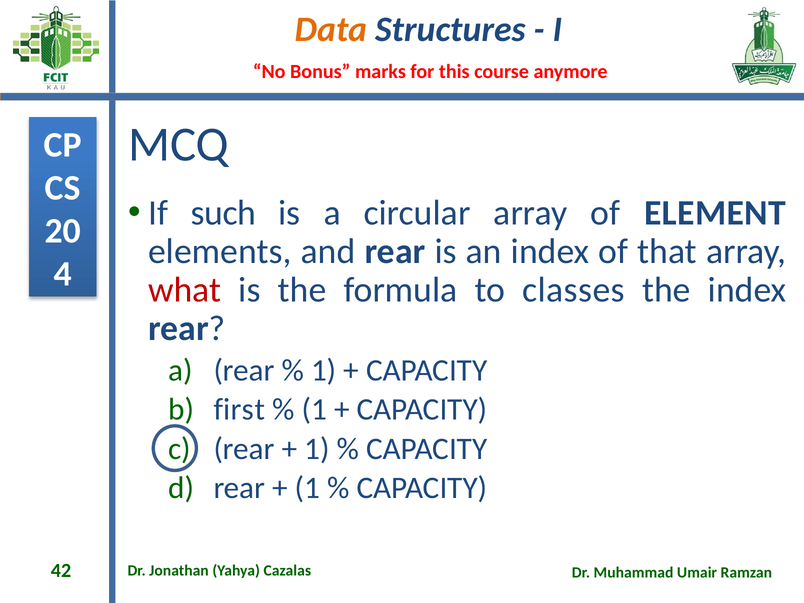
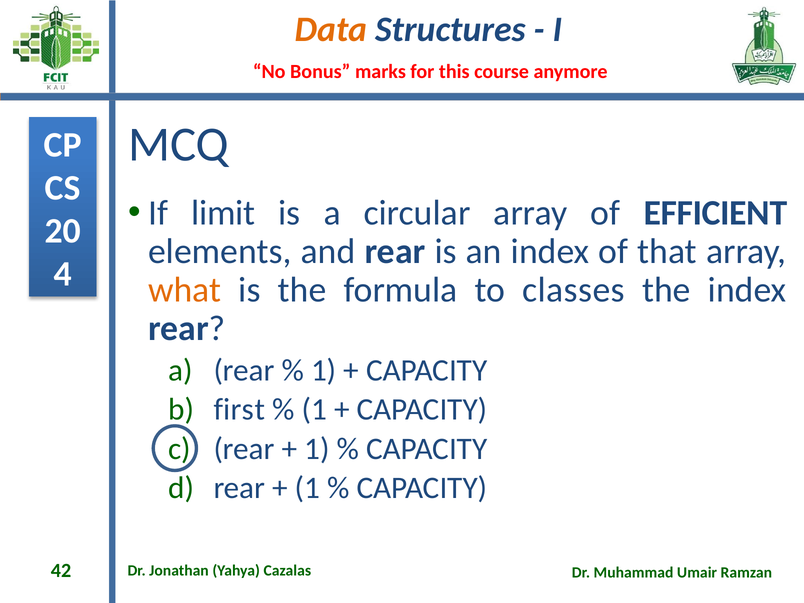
such: such -> limit (223, 213)
ELEMENT: ELEMENT -> EFFICIENT (715, 213)
what colour: red -> orange (185, 290)
